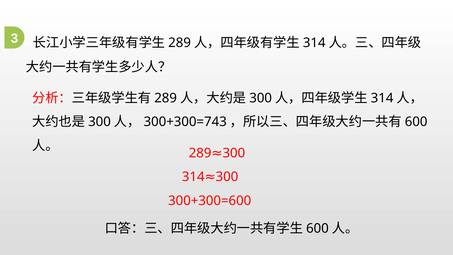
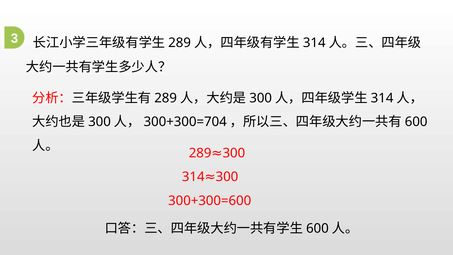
300+300=743: 300+300=743 -> 300+300=704 (185, 122)
